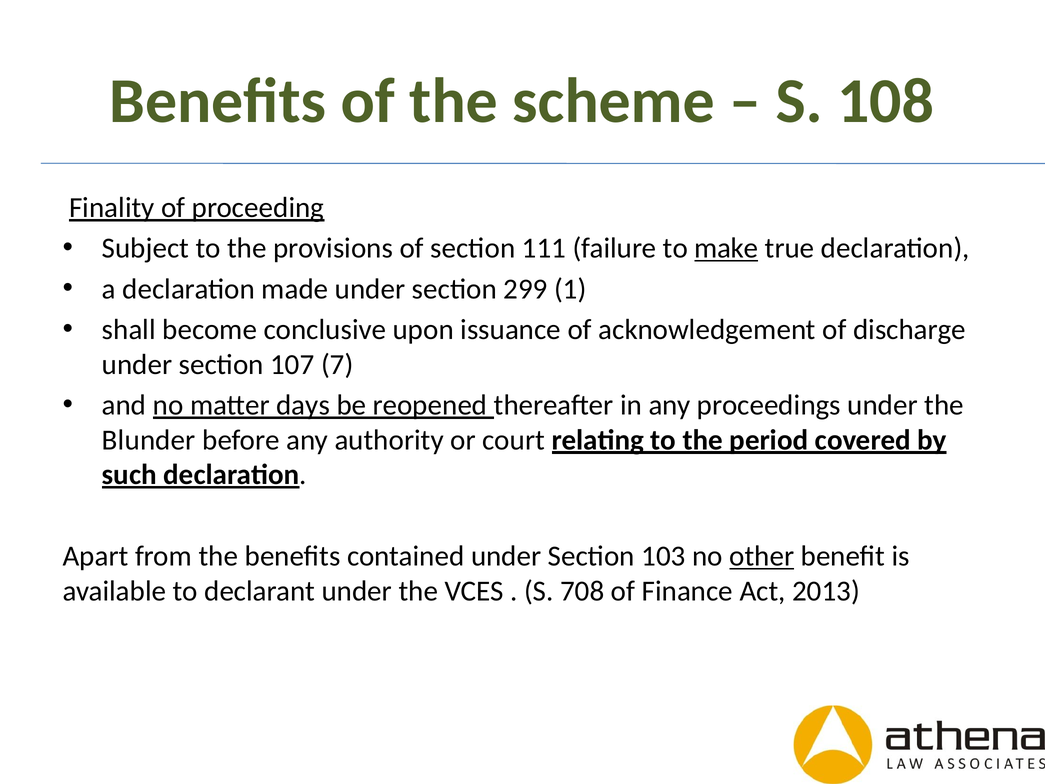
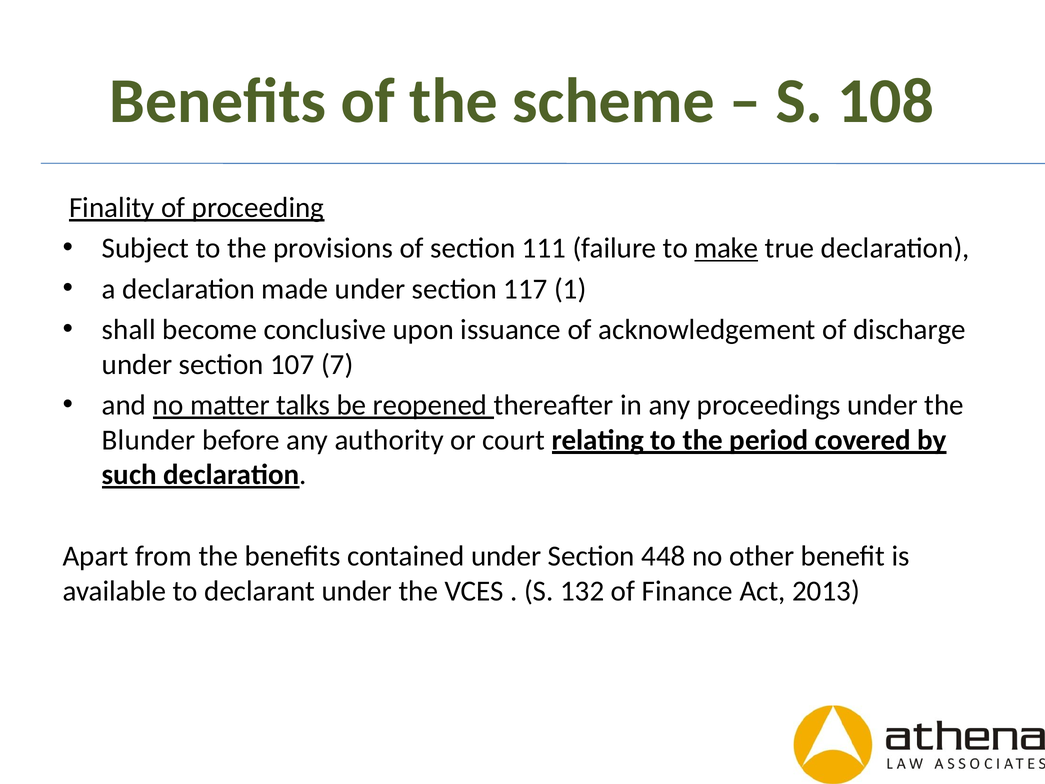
299: 299 -> 117 (525, 289)
days: days -> talks (303, 405)
103: 103 -> 448 (663, 556)
other underline: present -> none (762, 556)
708: 708 -> 132 (582, 591)
